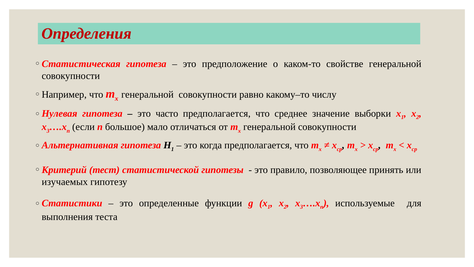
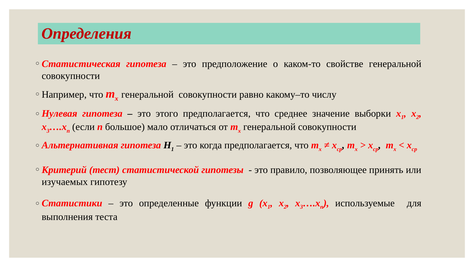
часто: часто -> этого (167, 113)
